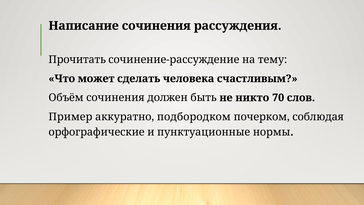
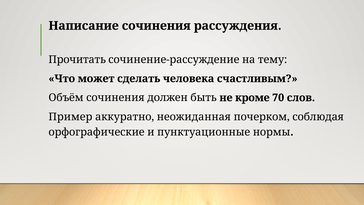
никто: никто -> кроме (252, 98)
подбородком: подбородком -> неожиданная (194, 117)
